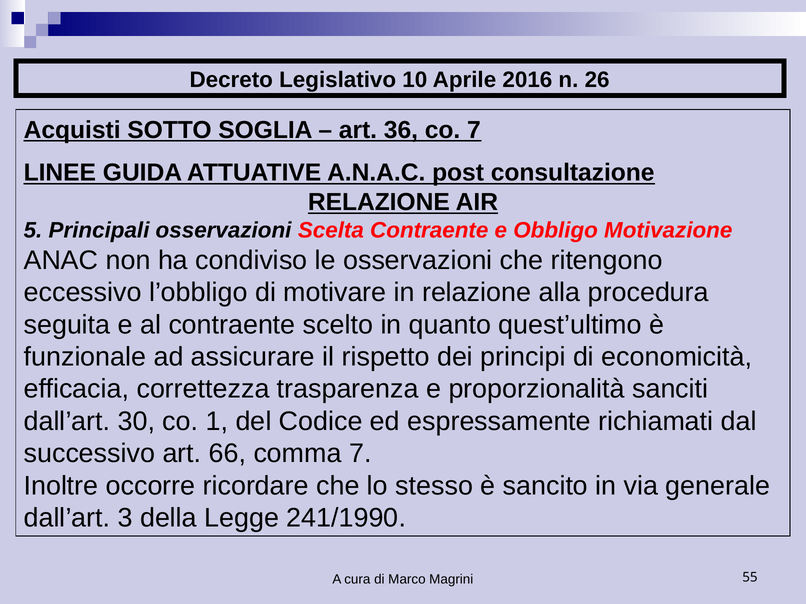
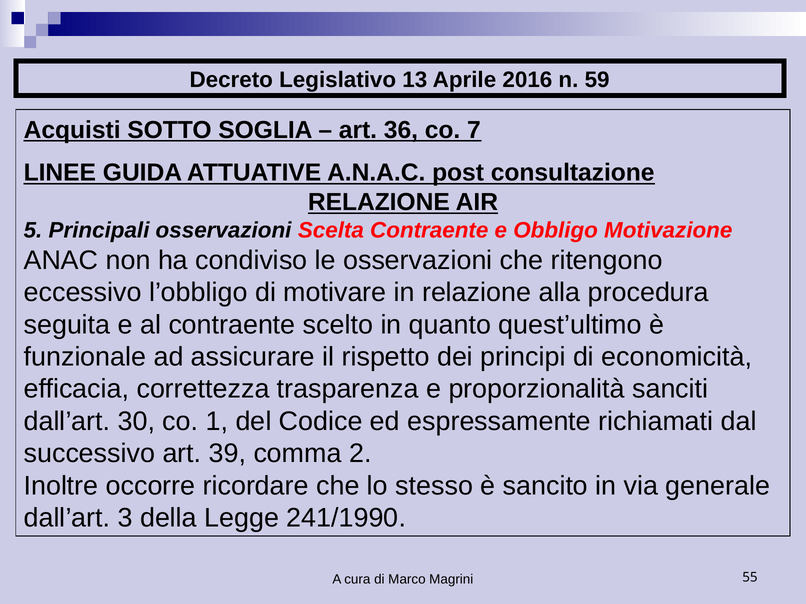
10: 10 -> 13 (415, 80)
26: 26 -> 59 (597, 80)
66: 66 -> 39 (227, 454)
comma 7: 7 -> 2 (360, 454)
